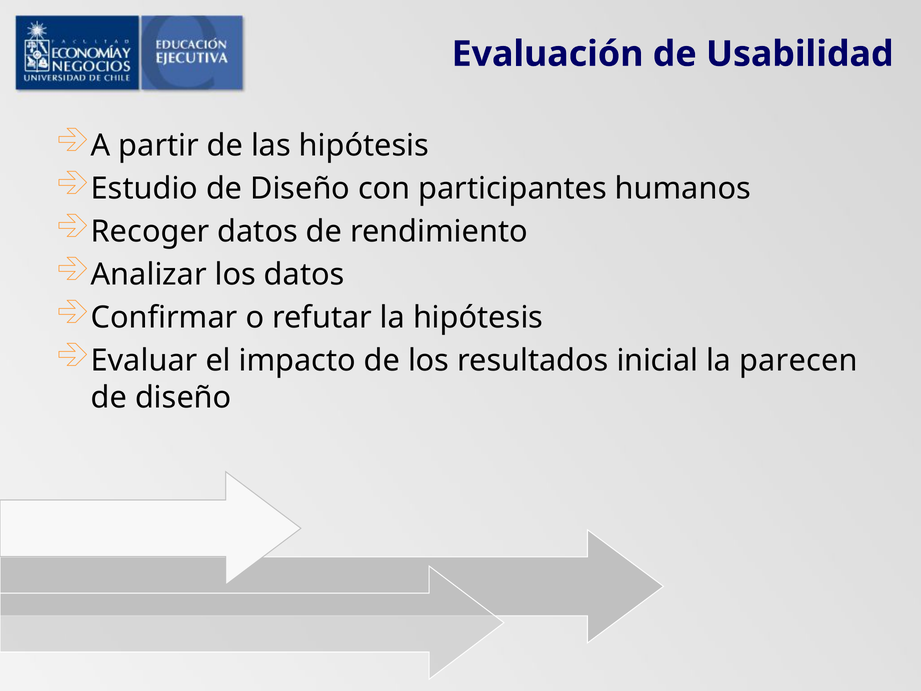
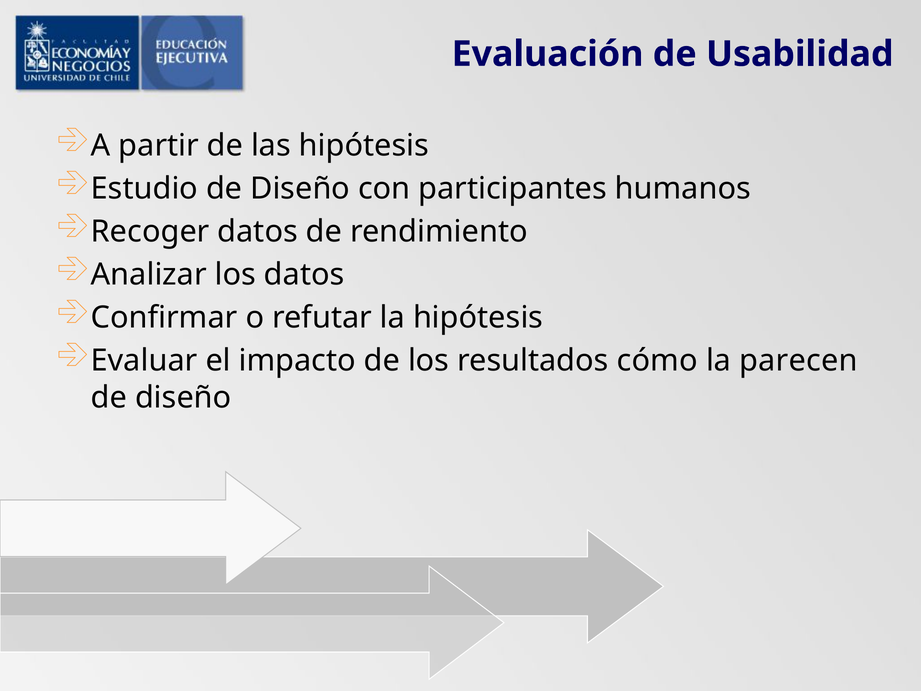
inicial: inicial -> cómo (657, 361)
